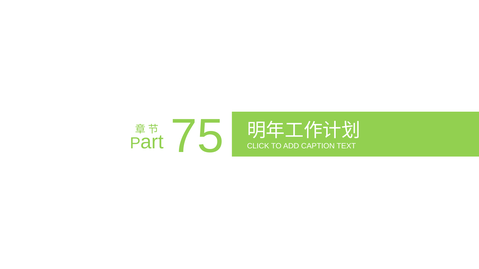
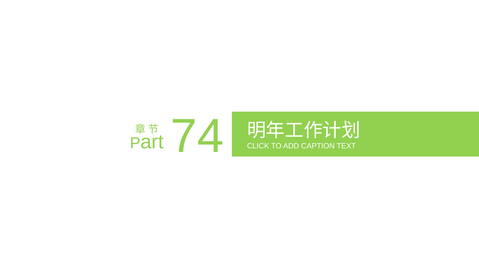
75: 75 -> 74 (197, 137)
